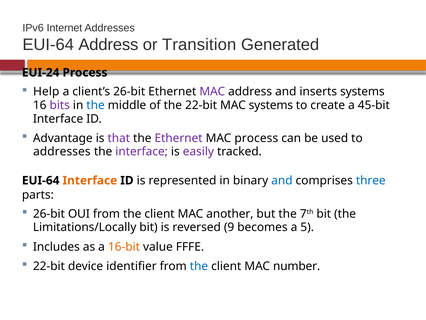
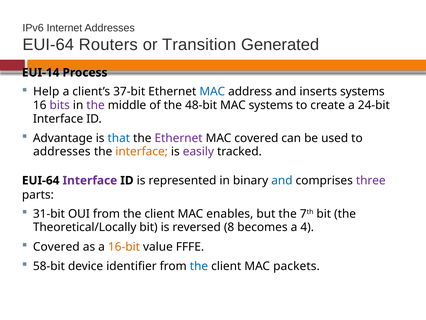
EUI-64 Address: Address -> Routers (108, 45)
EUI-24: EUI-24 -> EUI-14 (41, 72)
client’s 26-bit: 26-bit -> 37-bit (129, 92)
MAC colour: purple -> blue (212, 92)
the colour: blue -> purple (96, 105)
the 22-bit: 22-bit -> 48-bit (201, 105)
45-bit: 45-bit -> 24-bit (374, 105)
that colour: purple -> blue (119, 138)
MAC process: process -> covered (256, 138)
interface colour: purple -> orange (142, 151)
Interface colour: orange -> purple (90, 180)
three colour: blue -> purple (371, 180)
26-bit: 26-bit -> 31-bit (49, 214)
another: another -> enables (230, 214)
Limitations/Locally: Limitations/Locally -> Theoretical/Locally (85, 227)
9: 9 -> 8 (229, 227)
5: 5 -> 4 (307, 227)
Includes: Includes -> Covered (56, 246)
22-bit: 22-bit -> 58-bit (49, 266)
number: number -> packets (297, 266)
